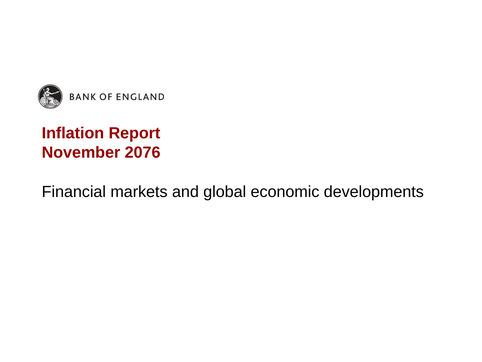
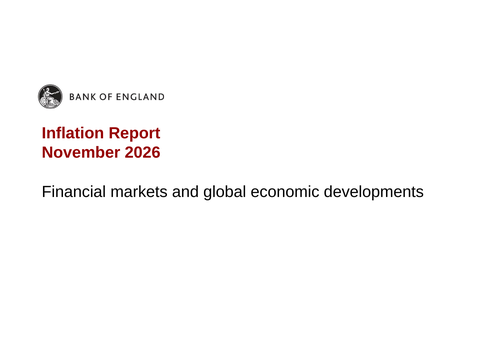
2076: 2076 -> 2026 (143, 152)
